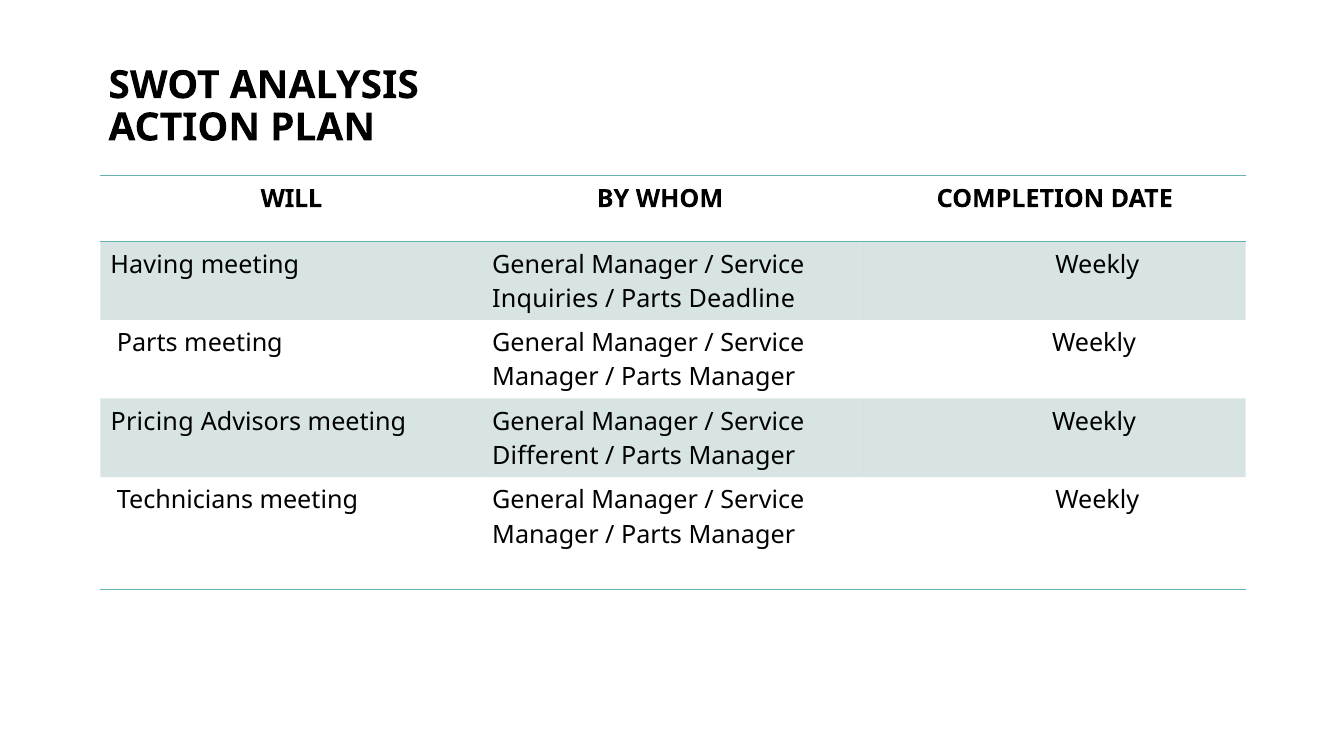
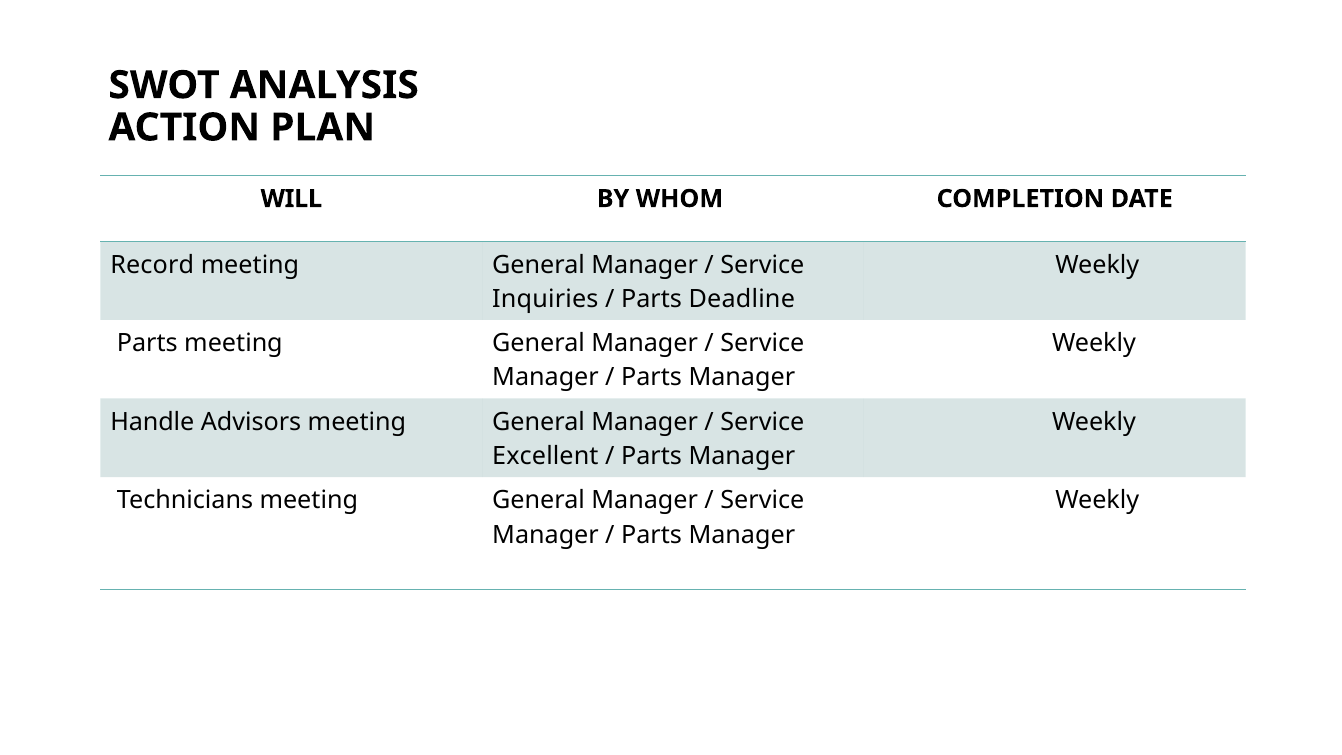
Having: Having -> Record (152, 265)
Pricing: Pricing -> Handle (152, 422)
Different: Different -> Excellent (545, 456)
